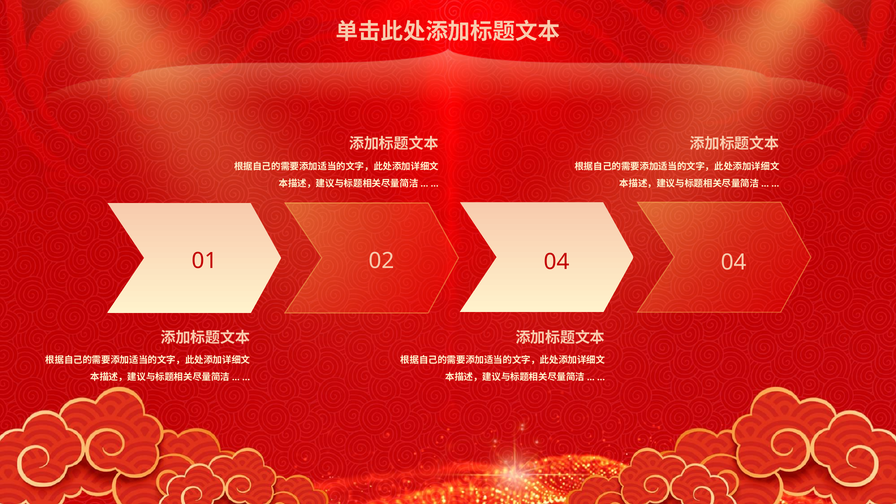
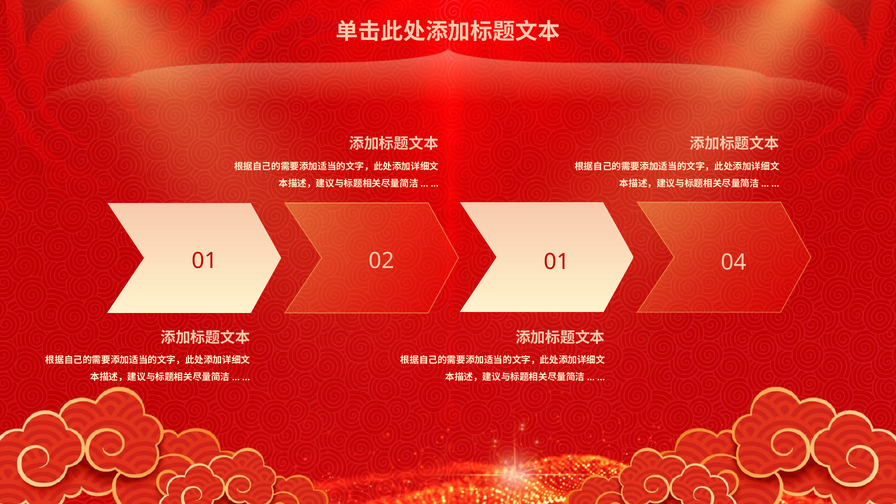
02 04: 04 -> 01 (557, 262)
